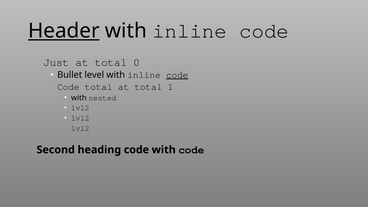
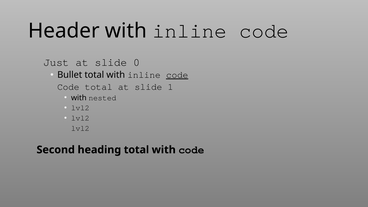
Header underline: present -> none (64, 31)
total: total -> slide (111, 62)
Bullet level: level -> total (94, 75)
total: total -> slide (148, 87)
heading code: code -> total (136, 150)
